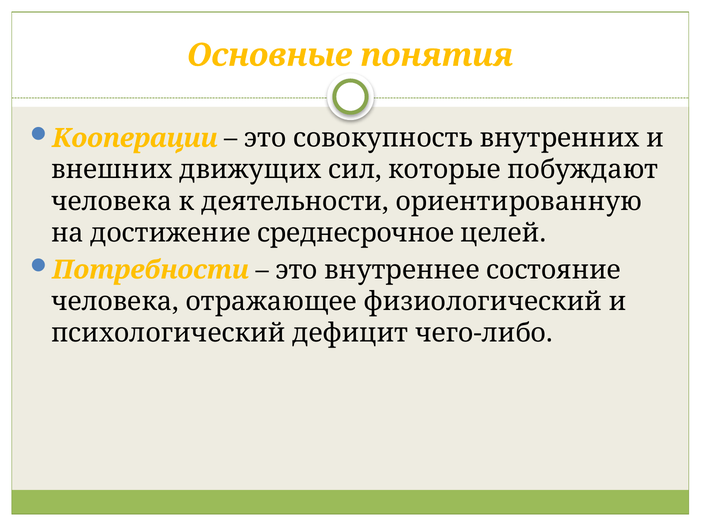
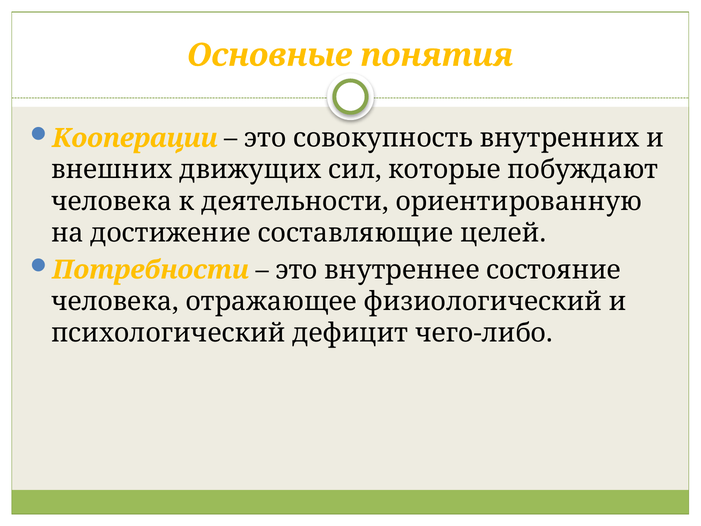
среднесрочное: среднесрочное -> составляющие (356, 233)
